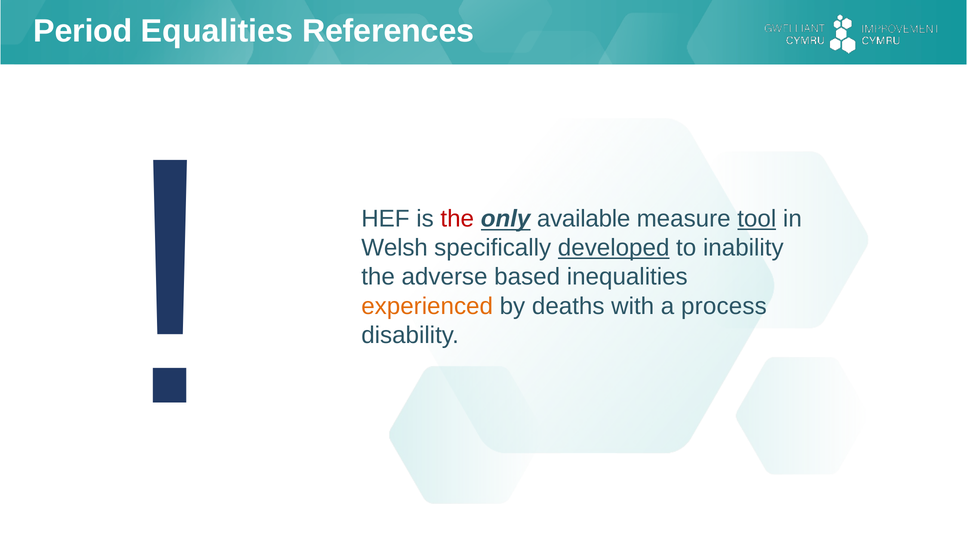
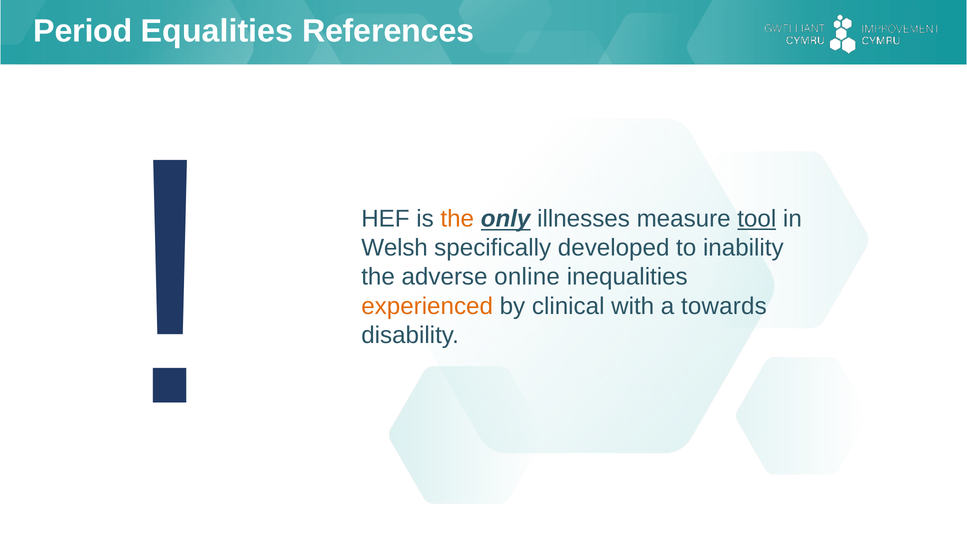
the colour: red -> orange (457, 219)
available: available -> illnesses (584, 219)
developed underline: present -> none (614, 248)
based: based -> online (527, 277)
deaths: deaths -> clinical (568, 306)
process: process -> towards (724, 306)
